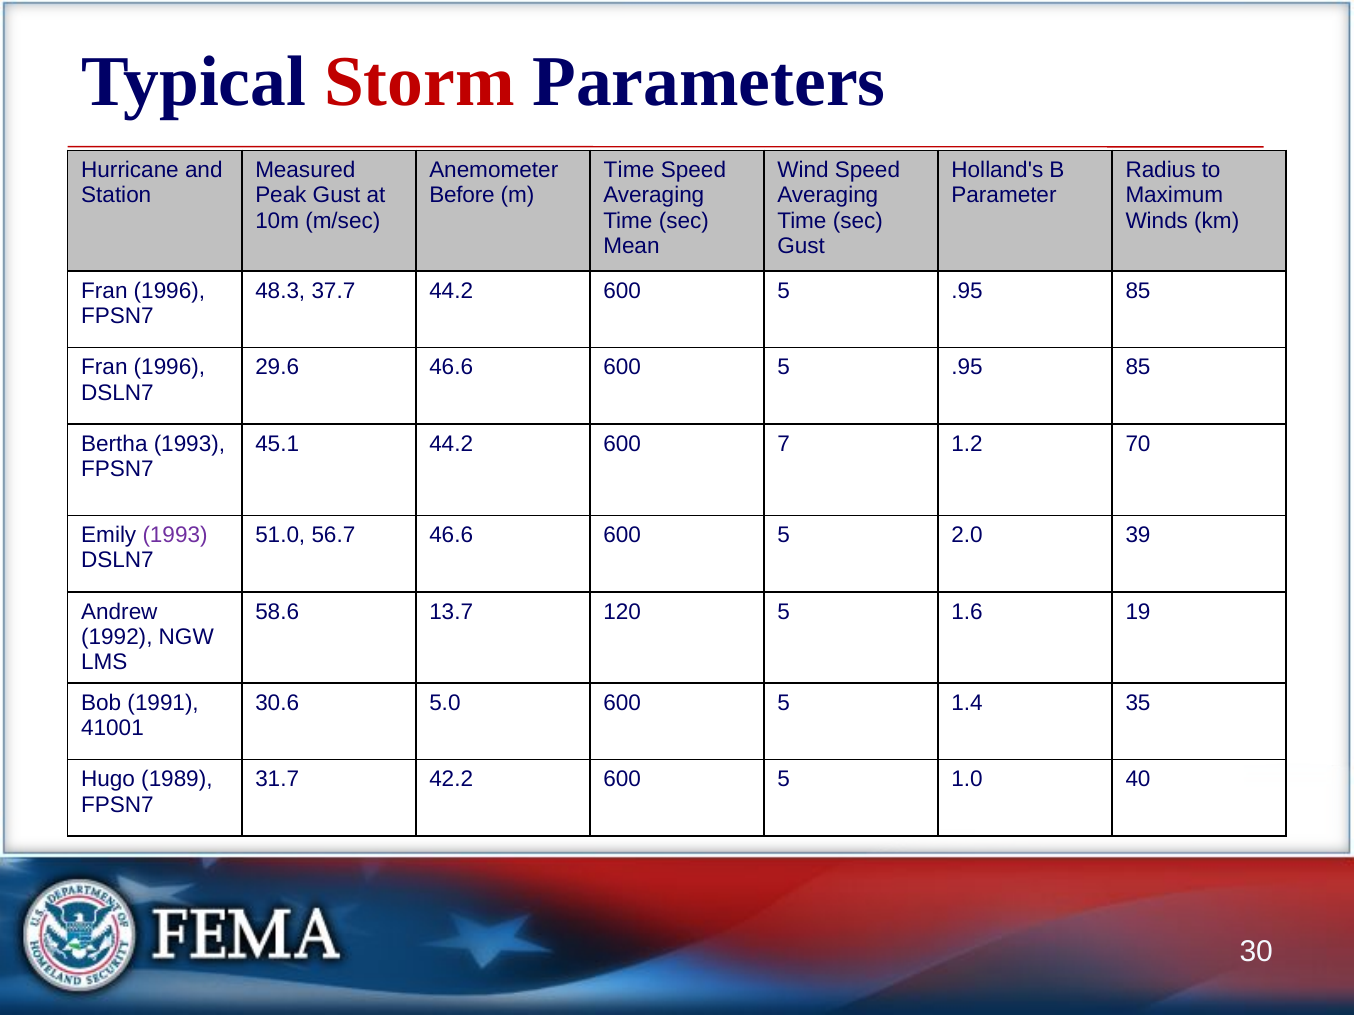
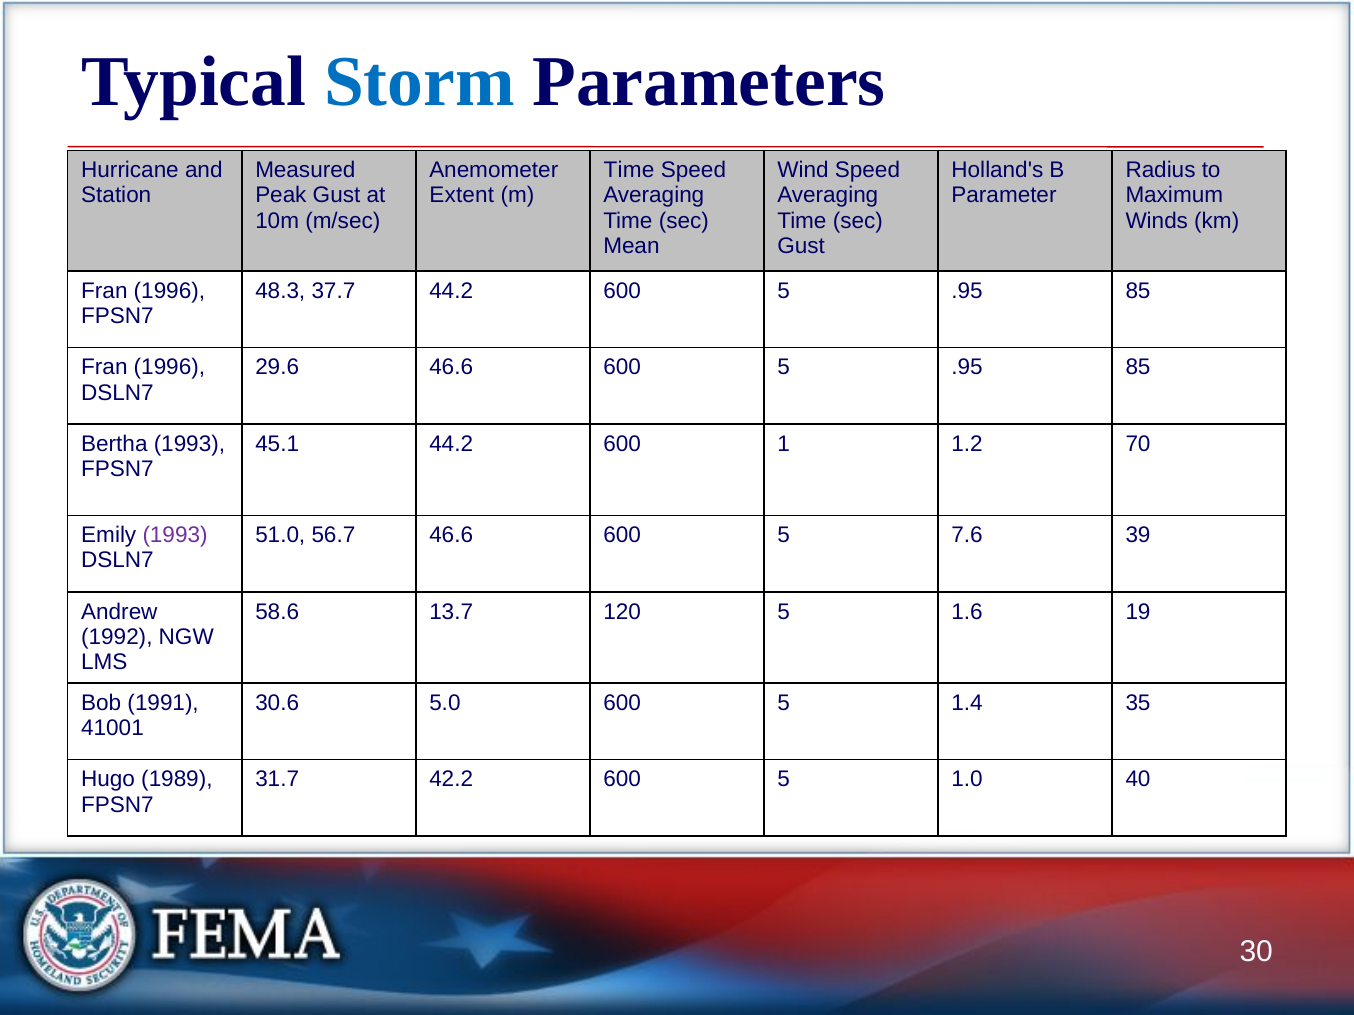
Storm colour: red -> blue (419, 82)
Before: Before -> Extent (462, 196)
7: 7 -> 1 (784, 444)
2.0: 2.0 -> 7.6 (967, 535)
